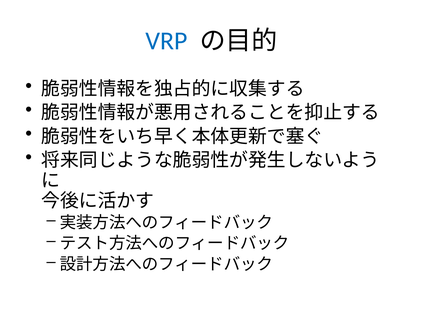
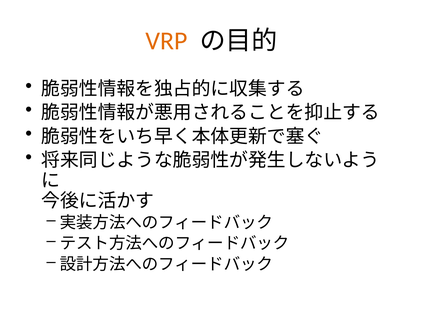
VRP colour: blue -> orange (167, 41)
